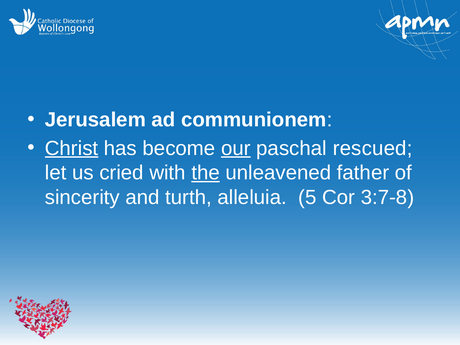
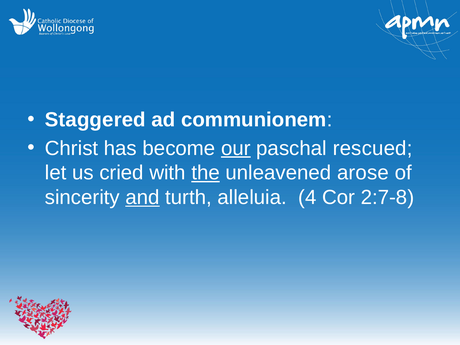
Jerusalem: Jerusalem -> Staggered (95, 120)
Christ underline: present -> none (72, 148)
father: father -> arose (363, 173)
and underline: none -> present (143, 197)
5: 5 -> 4 (307, 197)
3:7-8: 3:7-8 -> 2:7-8 (387, 197)
